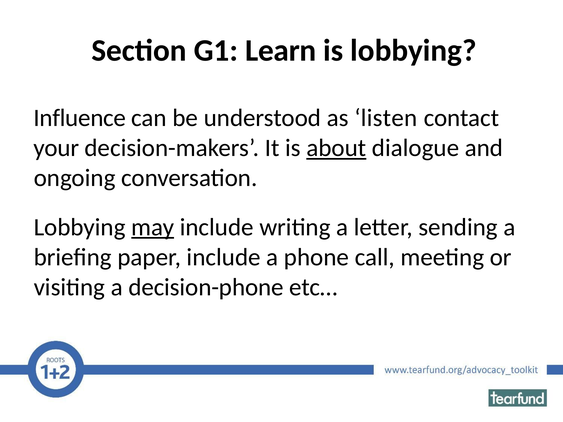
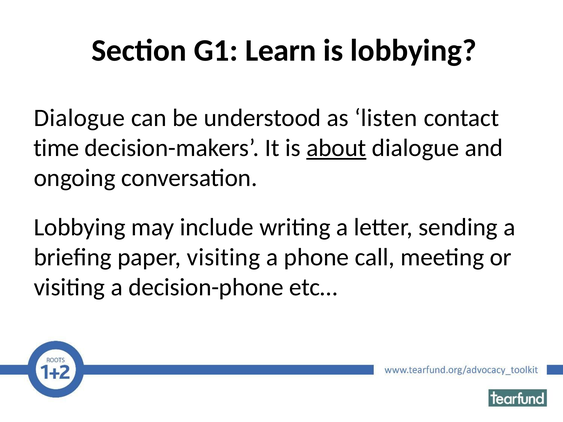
Influence: Influence -> Dialogue (79, 118)
your: your -> time (56, 148)
may underline: present -> none (153, 227)
paper include: include -> visiting (224, 257)
